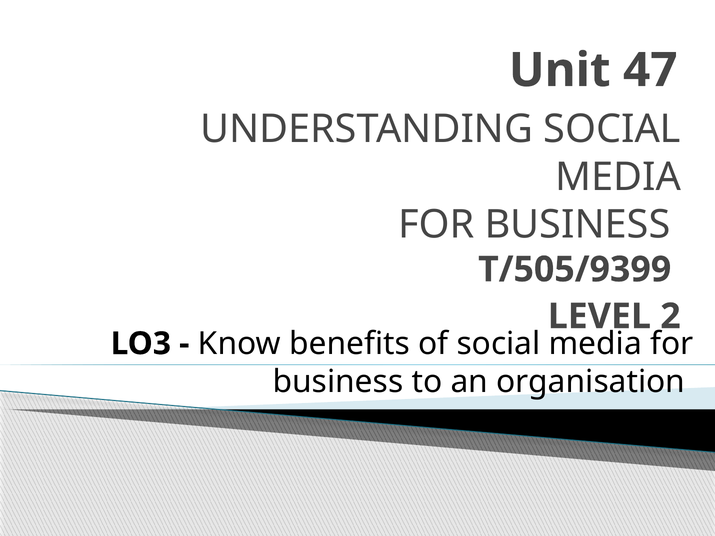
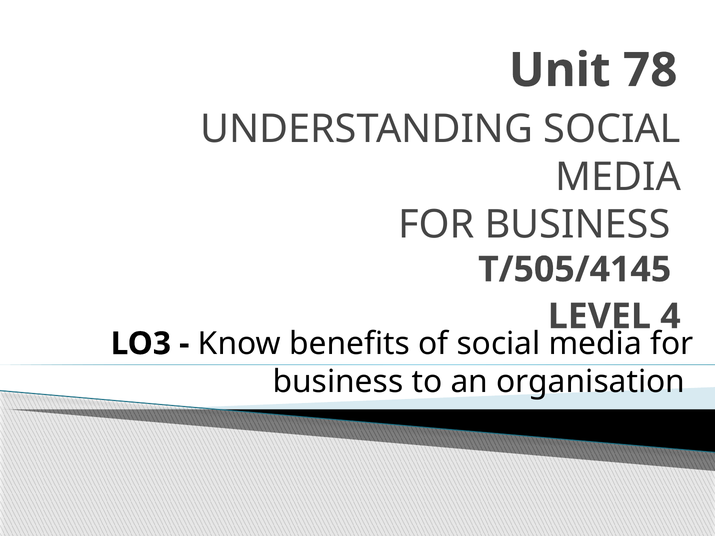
47: 47 -> 78 (650, 70)
T/505/9399: T/505/9399 -> T/505/4145 (575, 270)
2: 2 -> 4 (670, 317)
